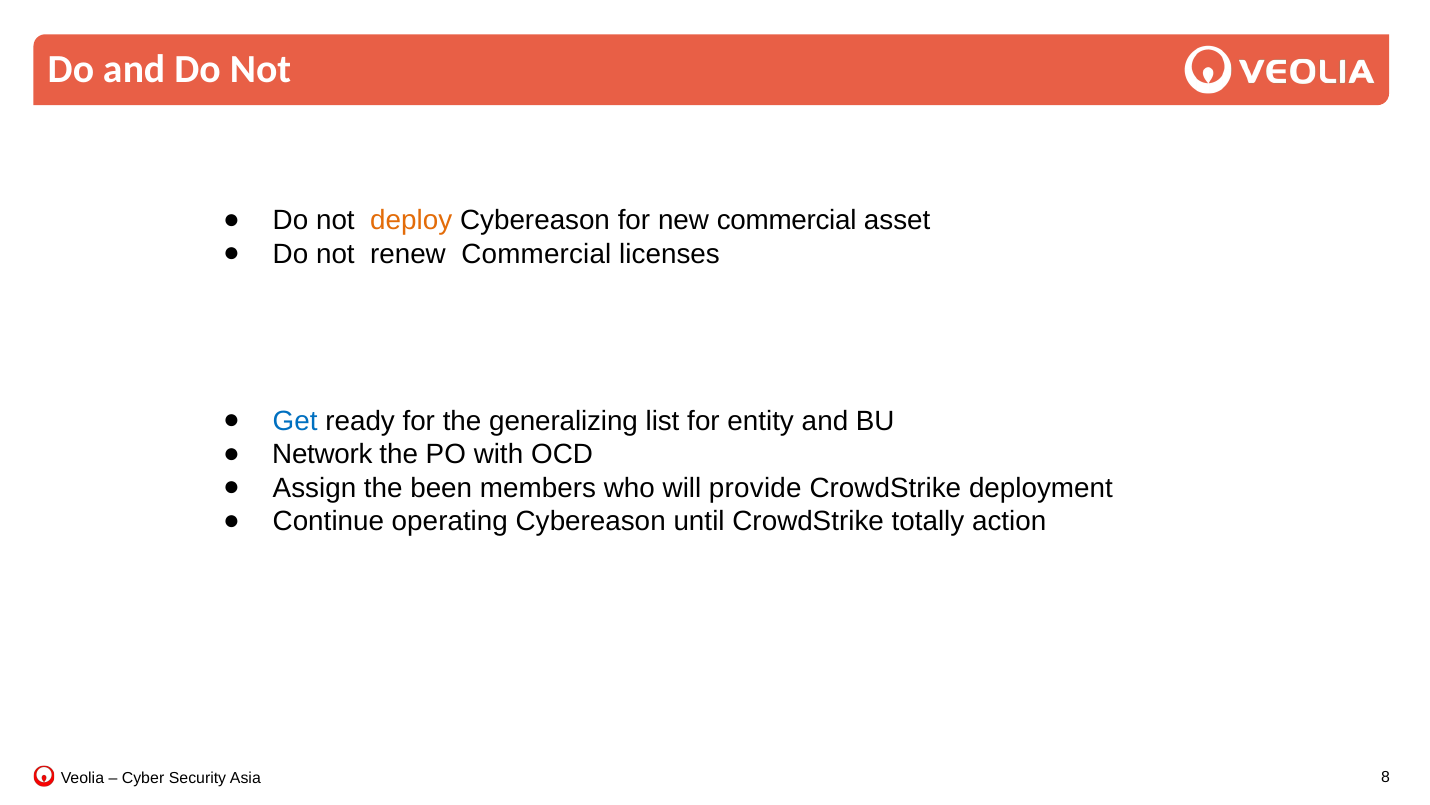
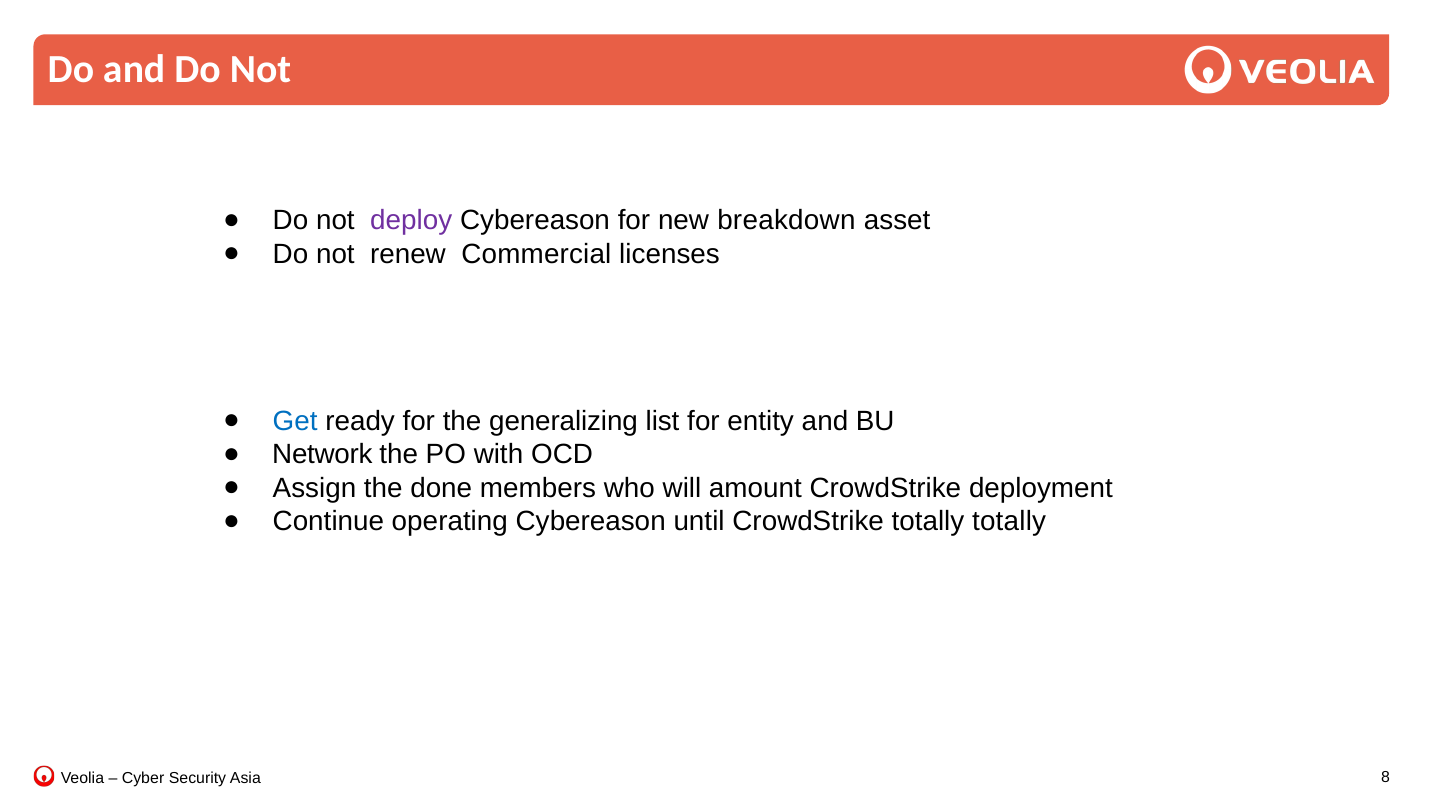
deploy colour: orange -> purple (411, 221)
new commercial: commercial -> breakdown (786, 221)
been: been -> done (441, 488)
provide: provide -> amount (755, 488)
totally action: action -> totally (1009, 521)
